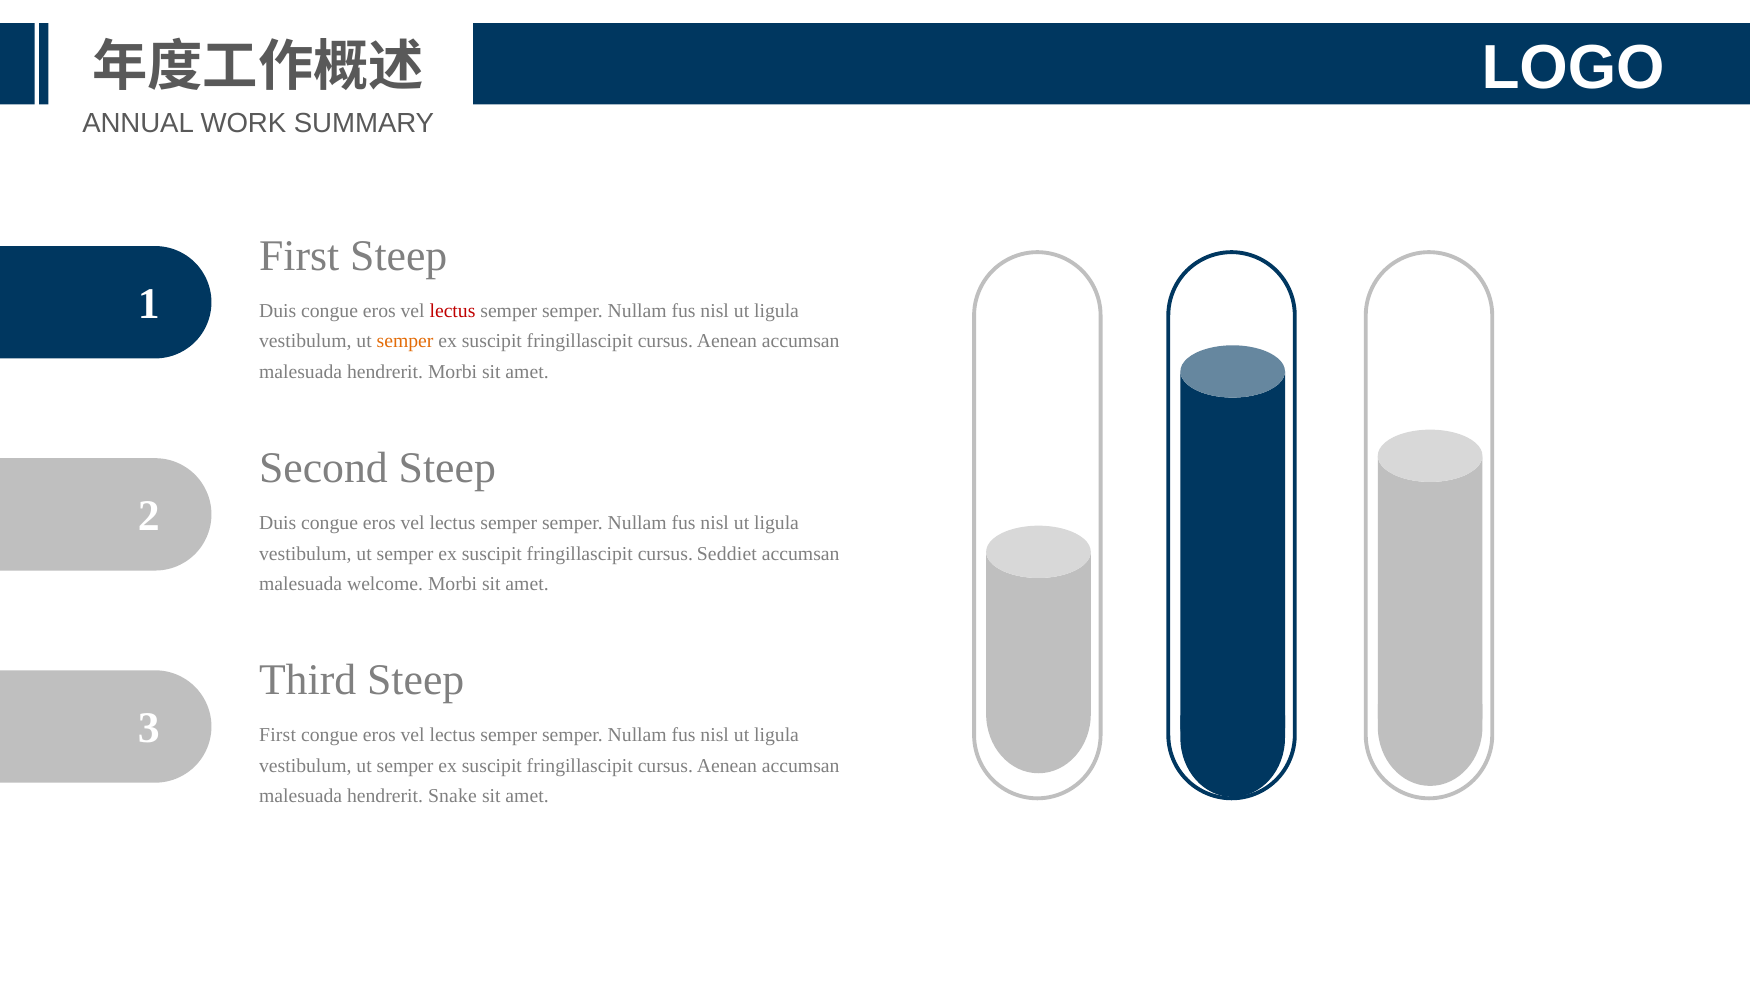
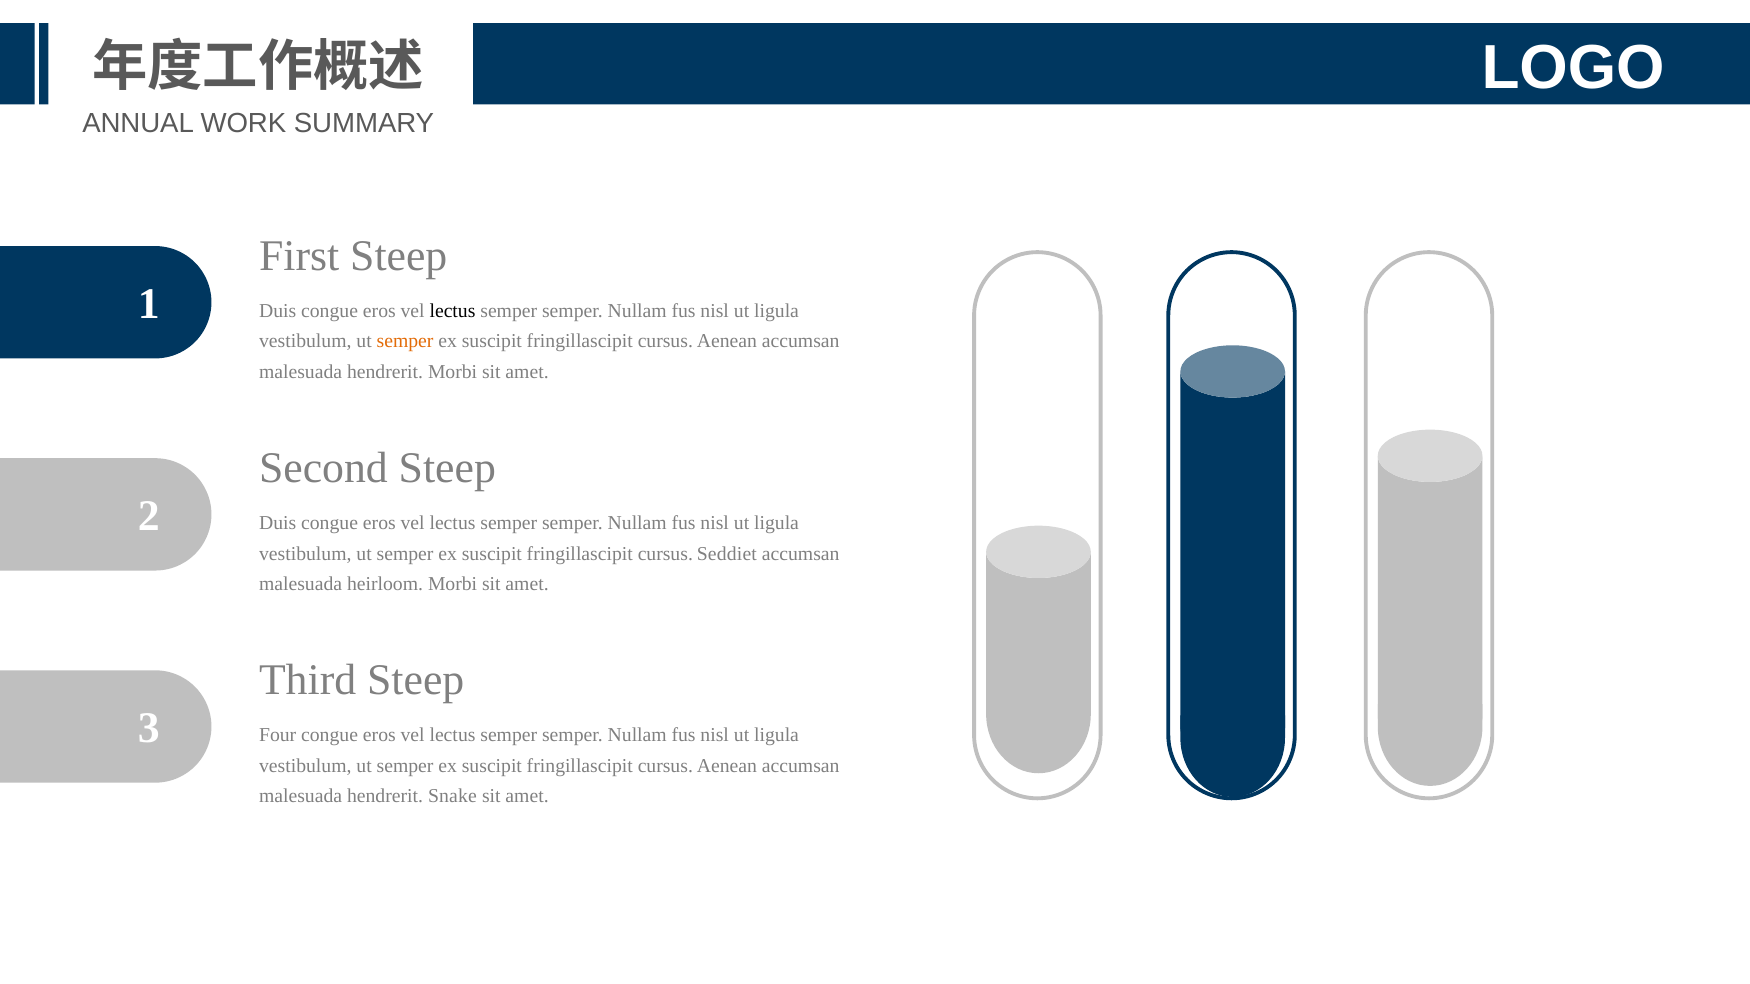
lectus colour: red -> black (453, 311)
welcome: welcome -> heirloom (385, 584)
First: First -> Four (278, 735)
